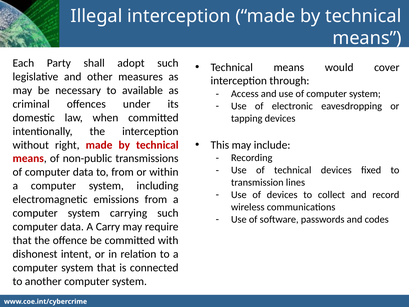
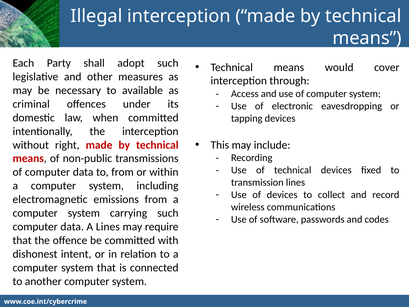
A Carry: Carry -> Lines (108, 227)
